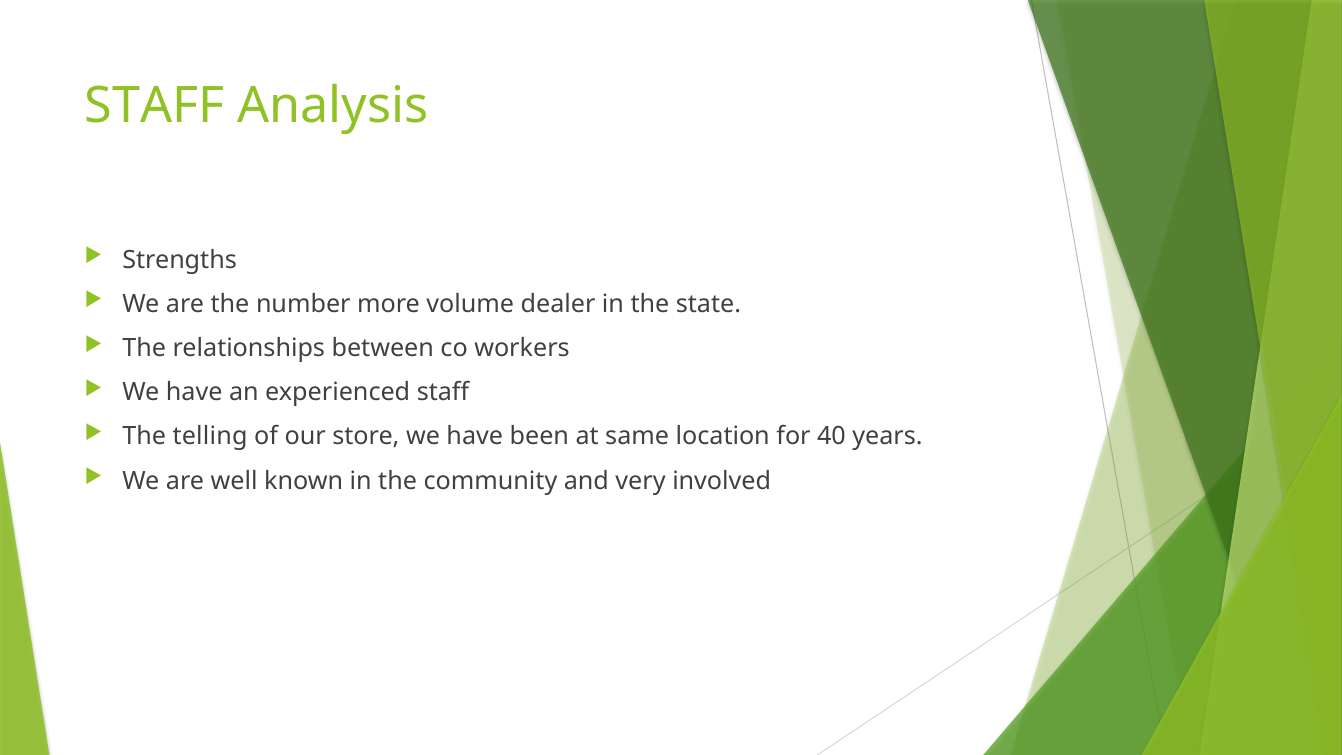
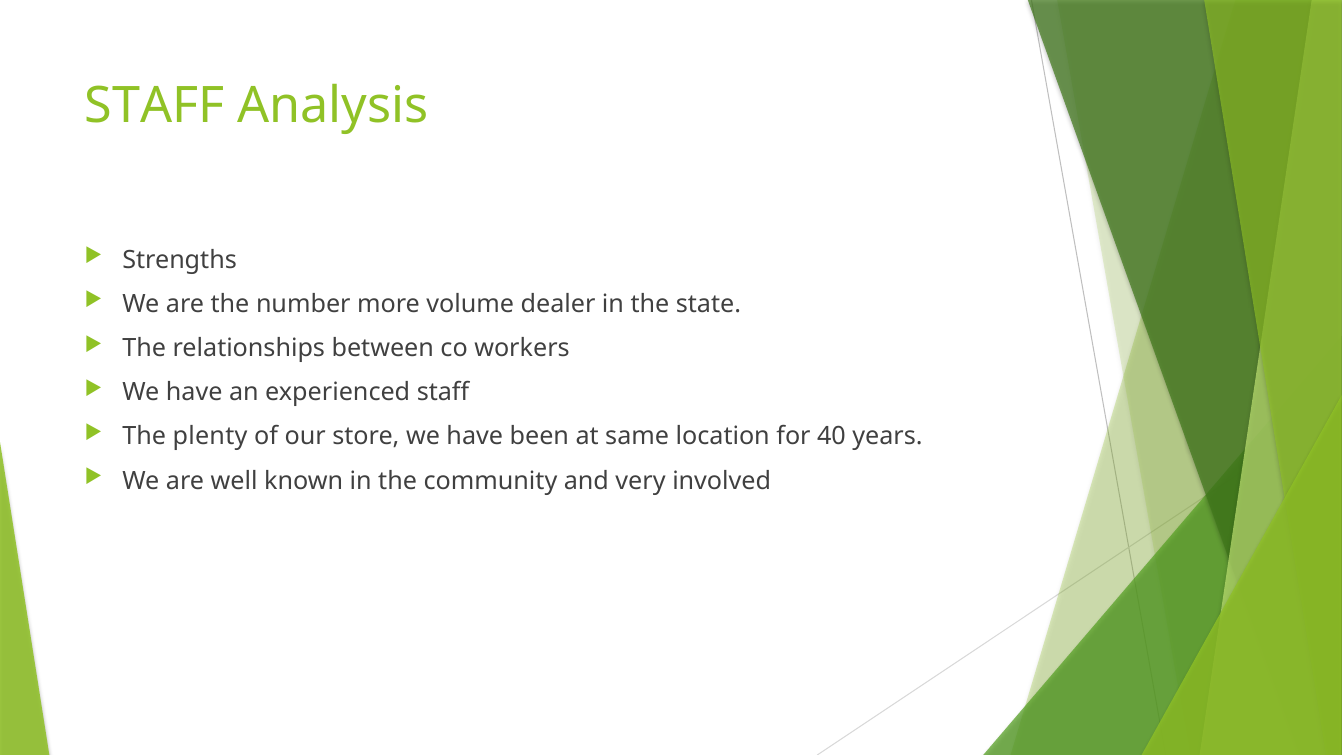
telling: telling -> plenty (210, 436)
